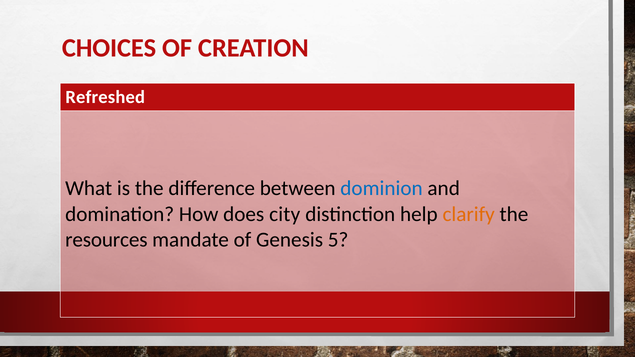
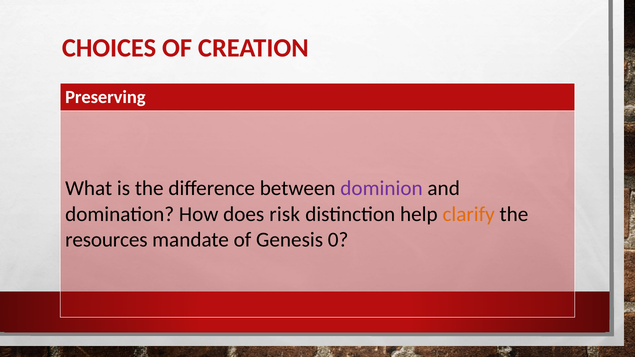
Refreshed: Refreshed -> Preserving (105, 97)
dominion colour: blue -> purple (382, 188)
city: city -> risk (285, 214)
5: 5 -> 0 (338, 240)
